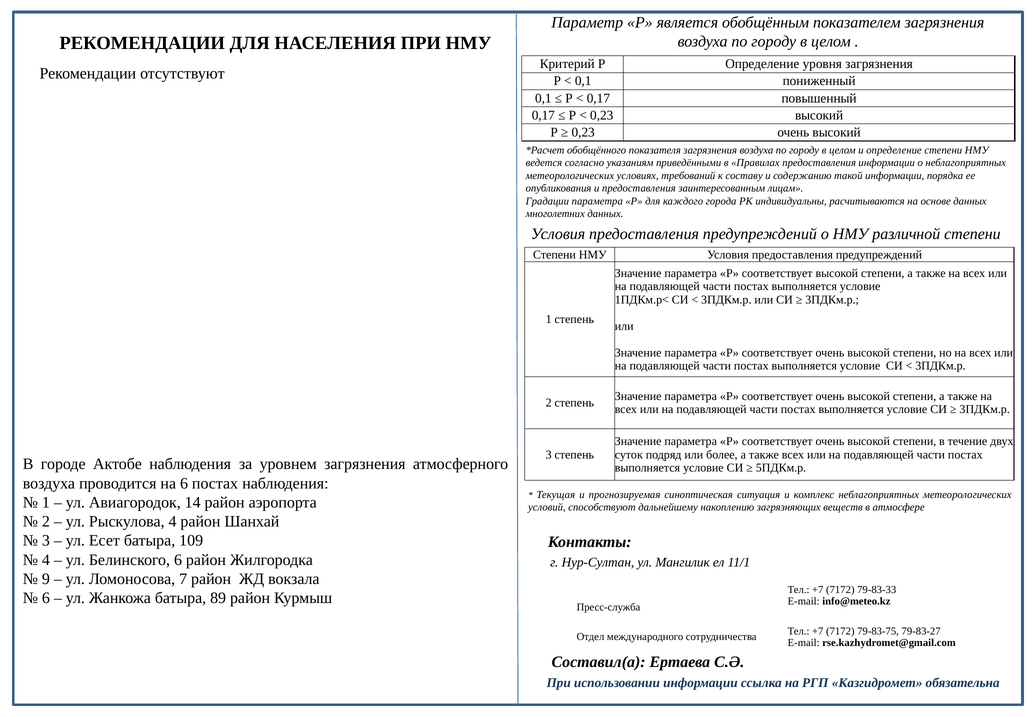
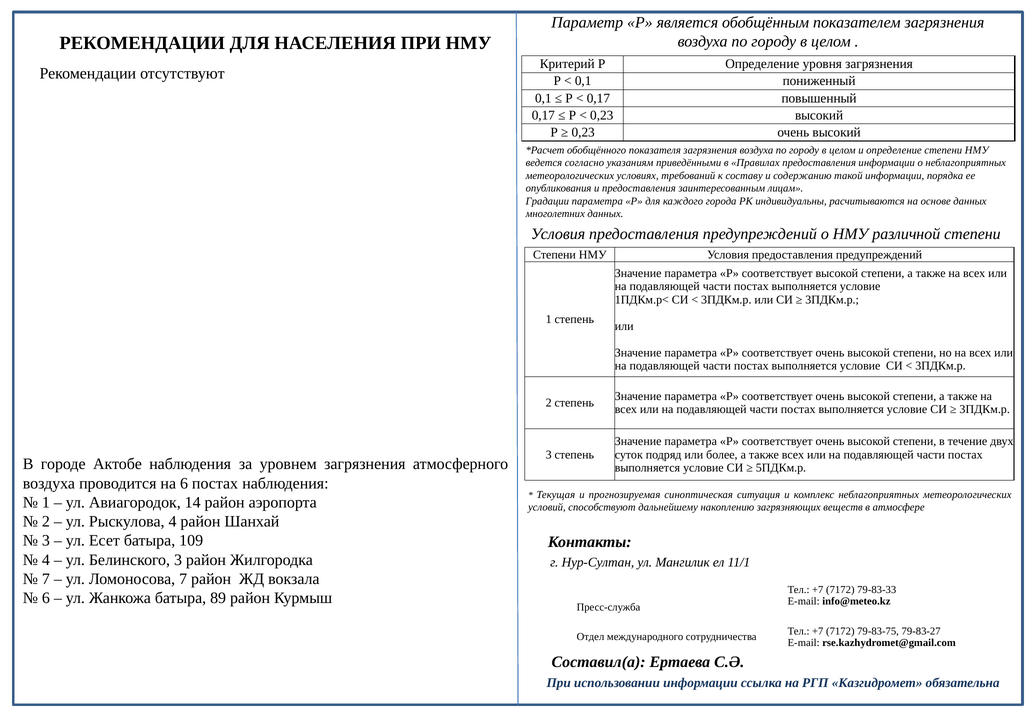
Белинского 6: 6 -> 3 (178, 560)
9: 9 -> 7 (46, 579)
